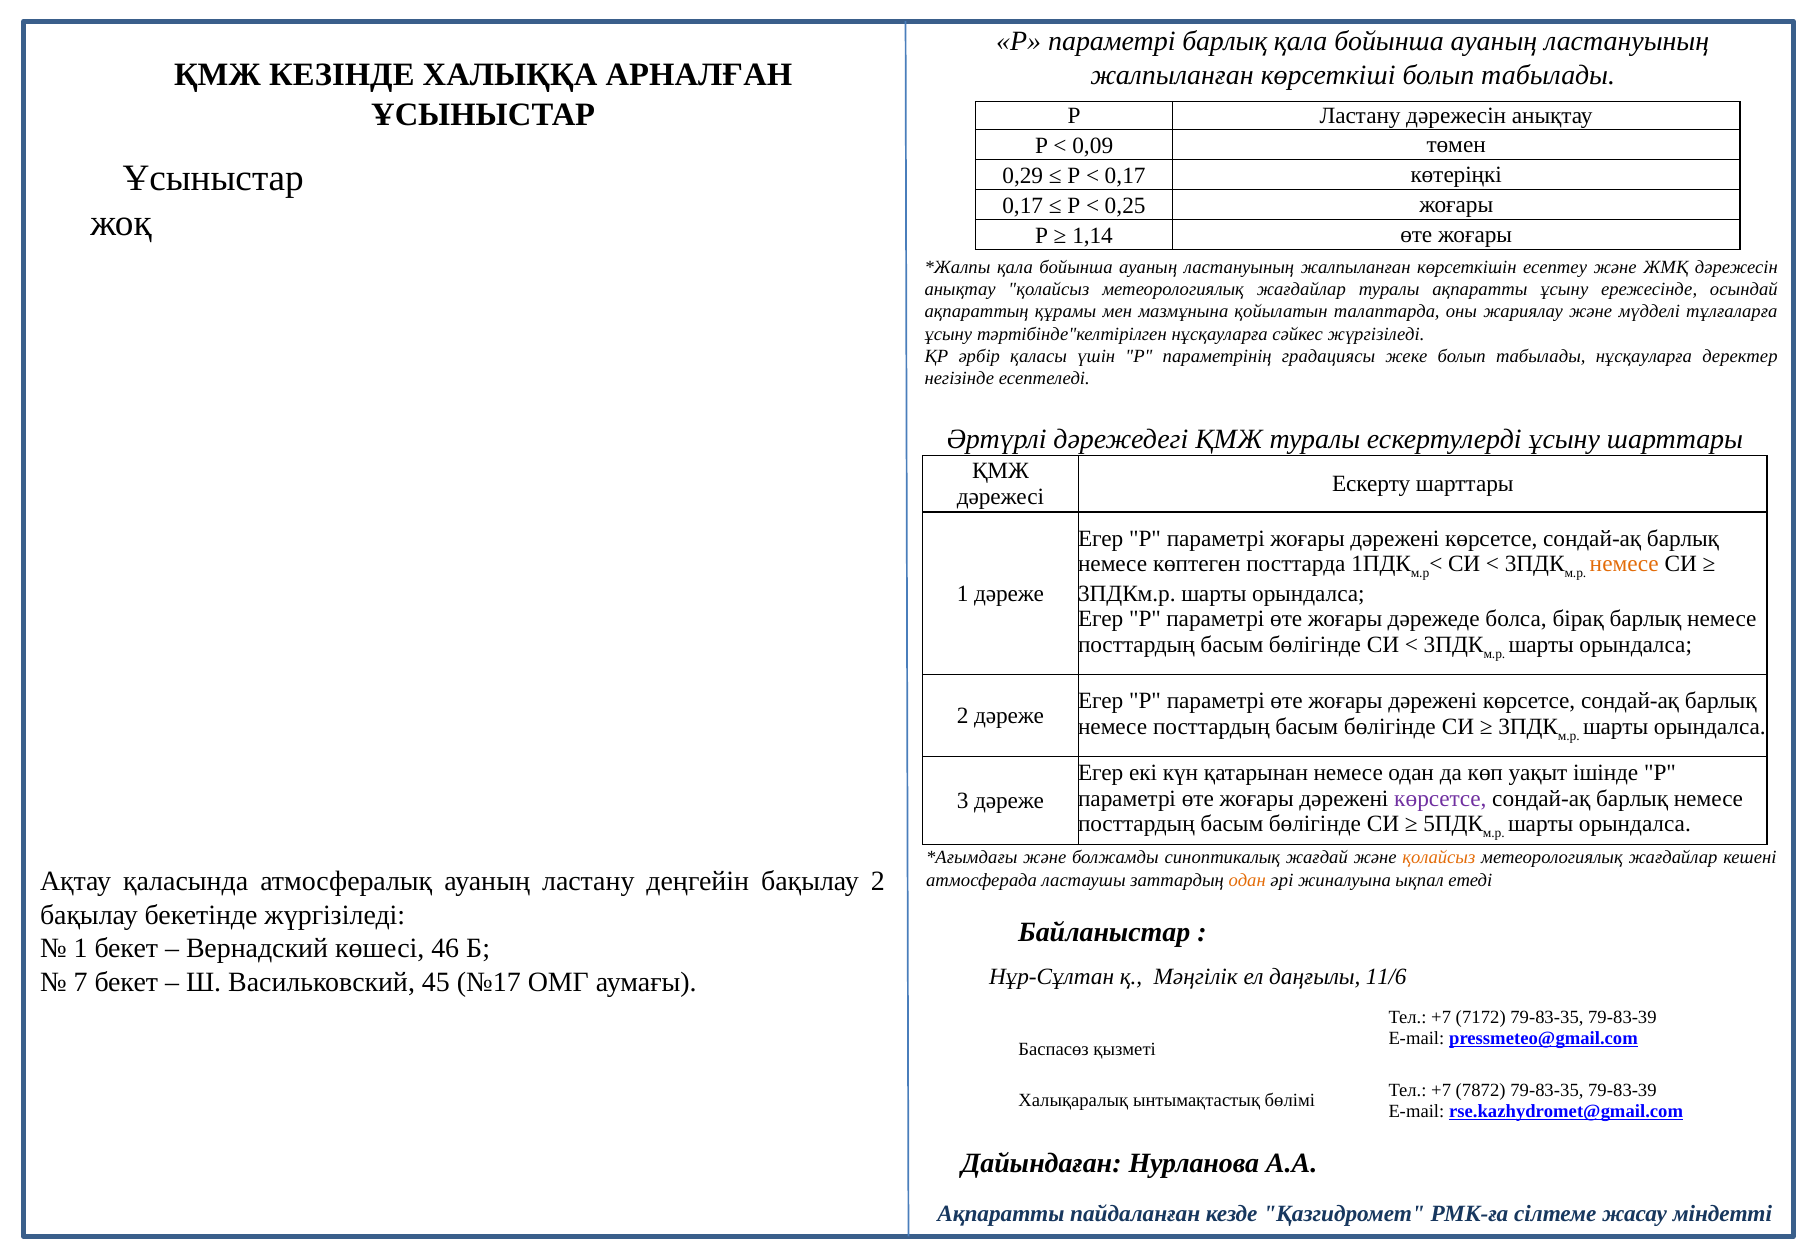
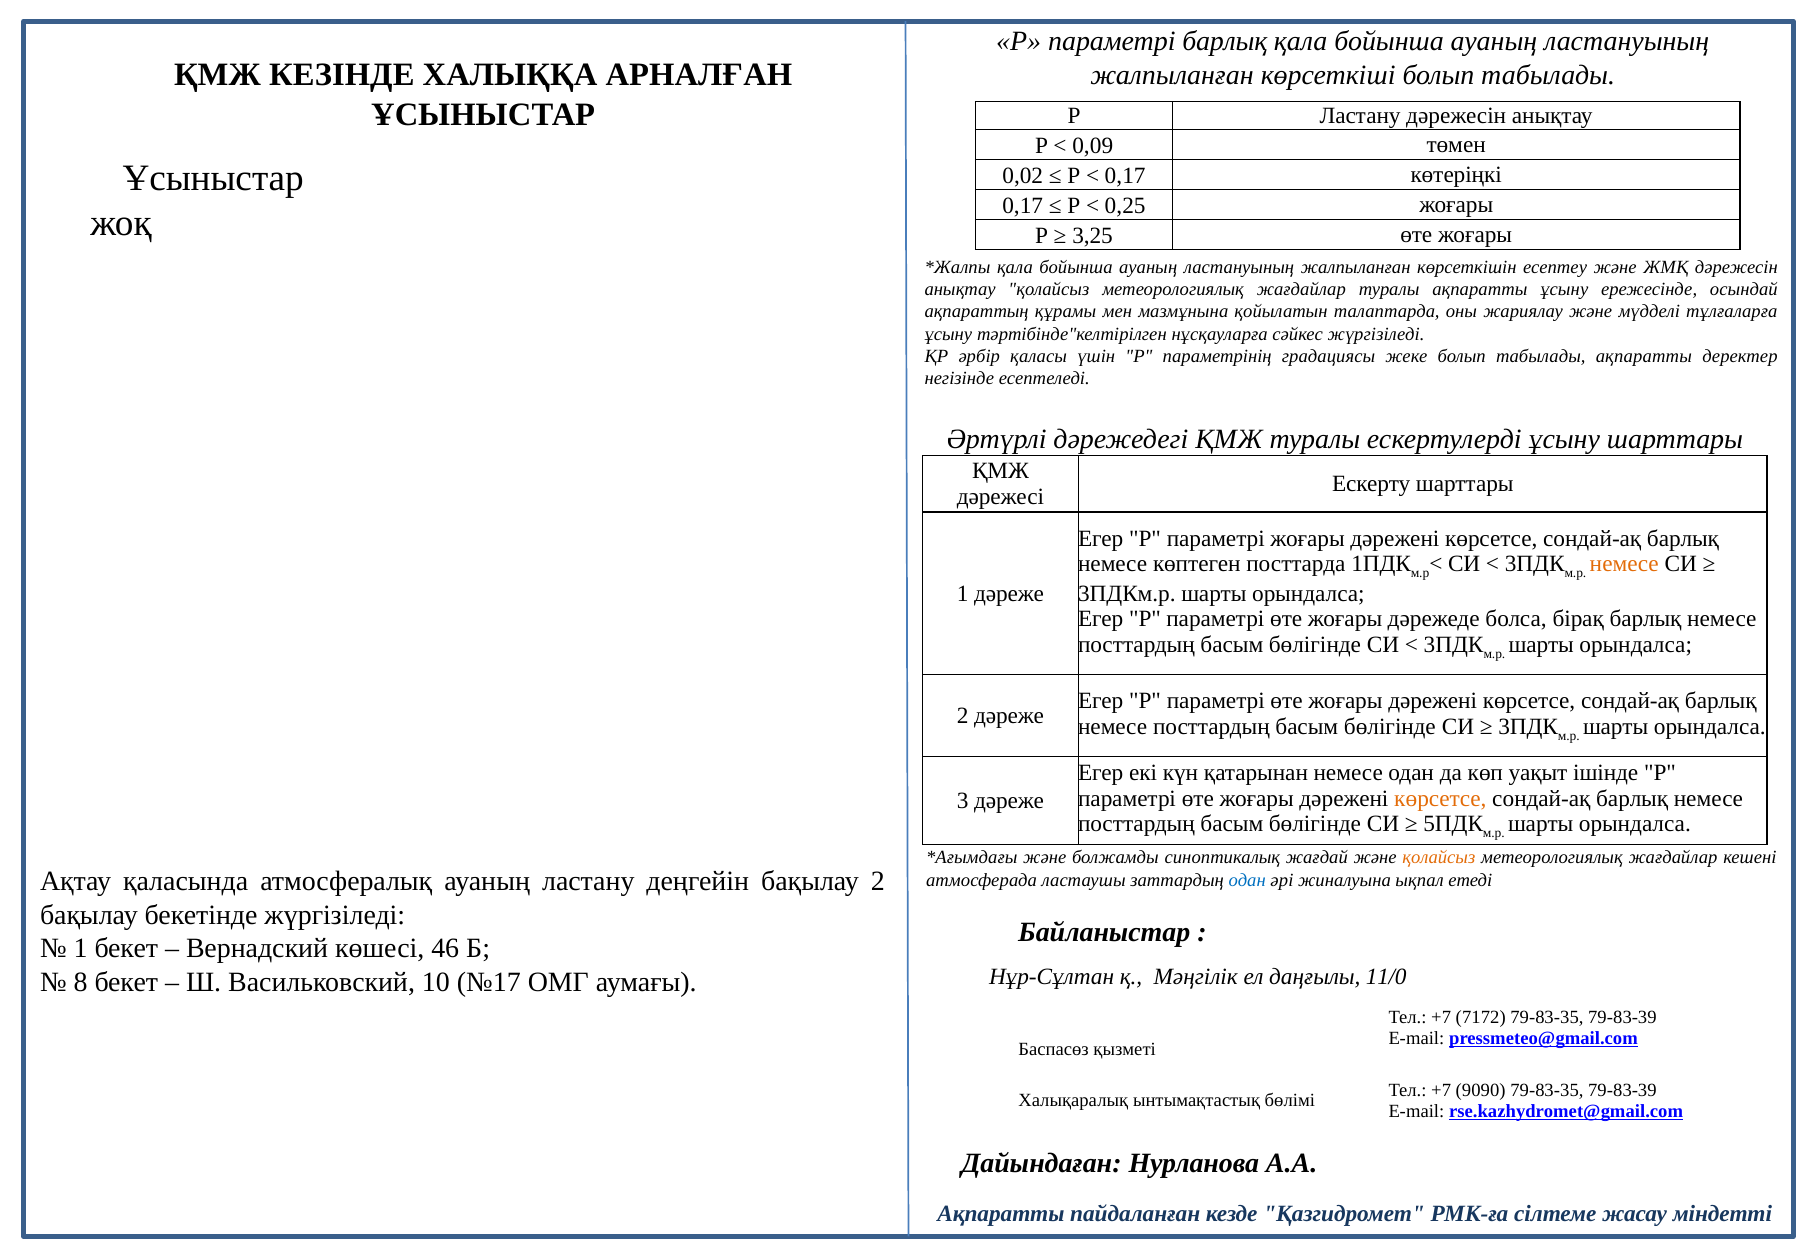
0,29: 0,29 -> 0,02 (1023, 176)
1,14: 1,14 -> 3,25 (1093, 236)
табылады нұсқауларға: нұсқауларға -> ақпаратты (1644, 356)
көрсетсе colour: purple -> orange (1440, 798)
одан colour: orange -> blue (1247, 880)
11/6: 11/6 -> 11/0 (1386, 976)
7: 7 -> 8 (81, 982)
45: 45 -> 10 (436, 982)
7872: 7872 -> 9090 (1481, 1090)
